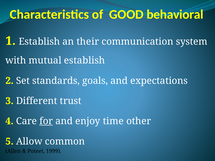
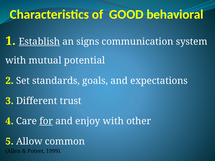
Establish underline: none -> present (39, 42)
their: their -> signs (88, 42)
mutual establish: establish -> potential (85, 61)
enjoy time: time -> with (113, 121)
